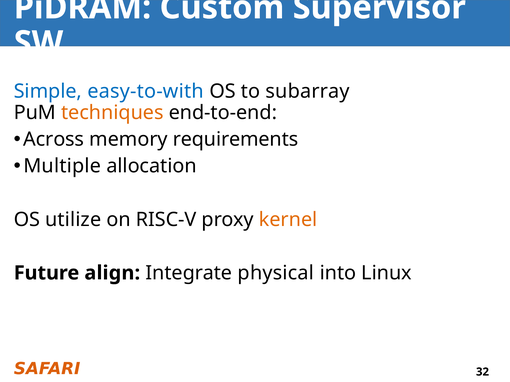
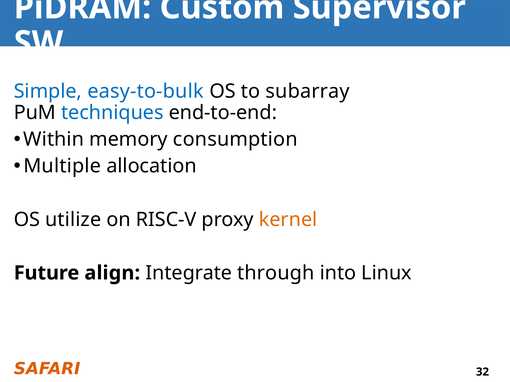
easy-to-with: easy-to-with -> easy-to-bulk (146, 91)
techniques colour: orange -> blue (112, 113)
Across: Across -> Within (54, 140)
requirements: requirements -> consumption (235, 140)
physical: physical -> through (276, 273)
